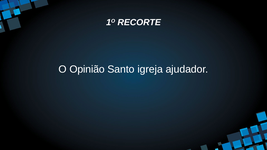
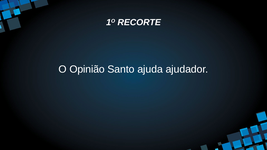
igreja: igreja -> ajuda (150, 69)
